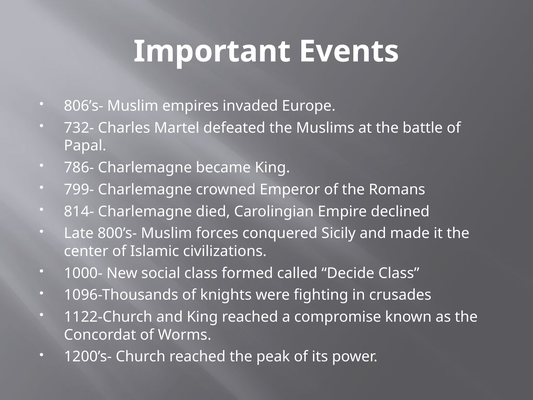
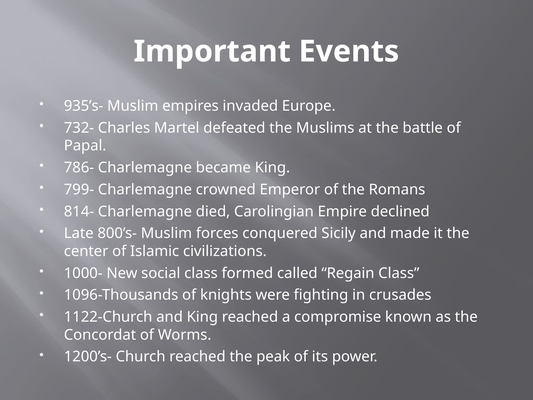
806’s-: 806’s- -> 935’s- (84, 106)
Decide: Decide -> Regain (348, 273)
